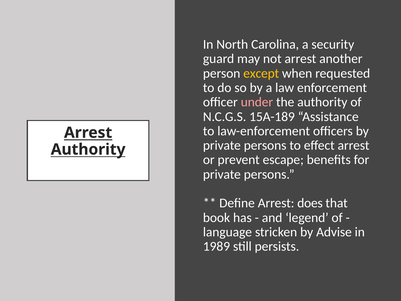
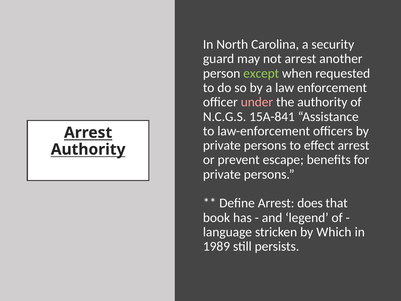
except colour: yellow -> light green (261, 73)
15A-189: 15A-189 -> 15A-841 (272, 116)
Advise: Advise -> Which (334, 232)
